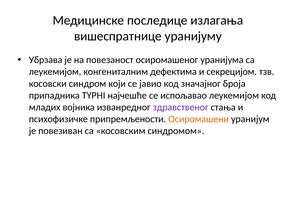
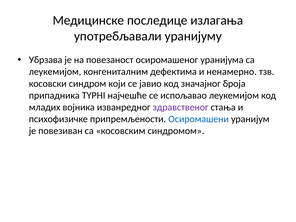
вишеспратнице: вишеспратнице -> употребљавали (118, 36)
секрецијом: секрецијом -> ненамерно (232, 72)
Осиромашени colour: orange -> blue (199, 119)
